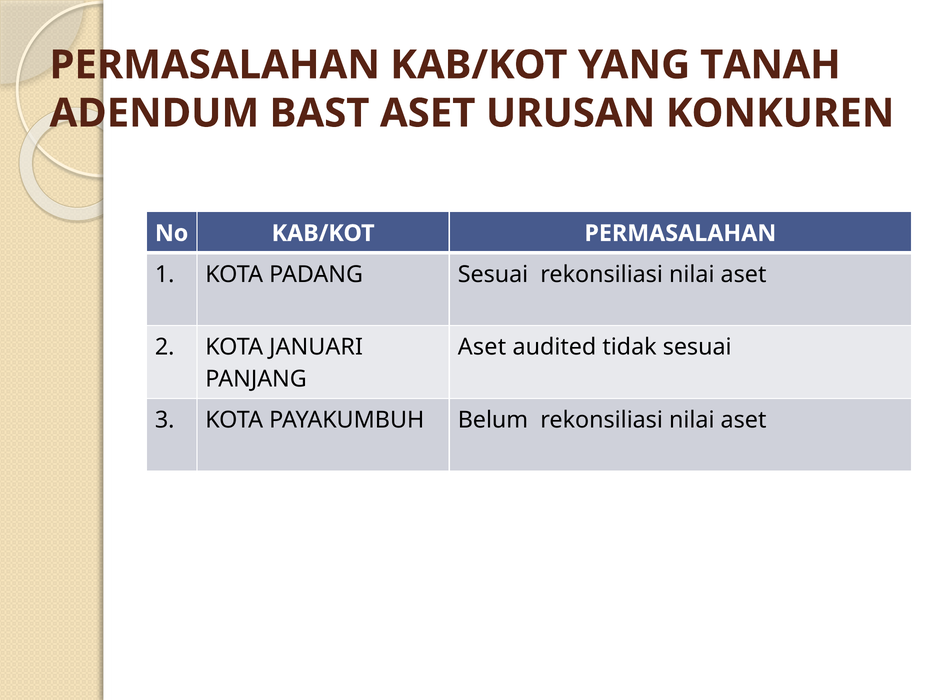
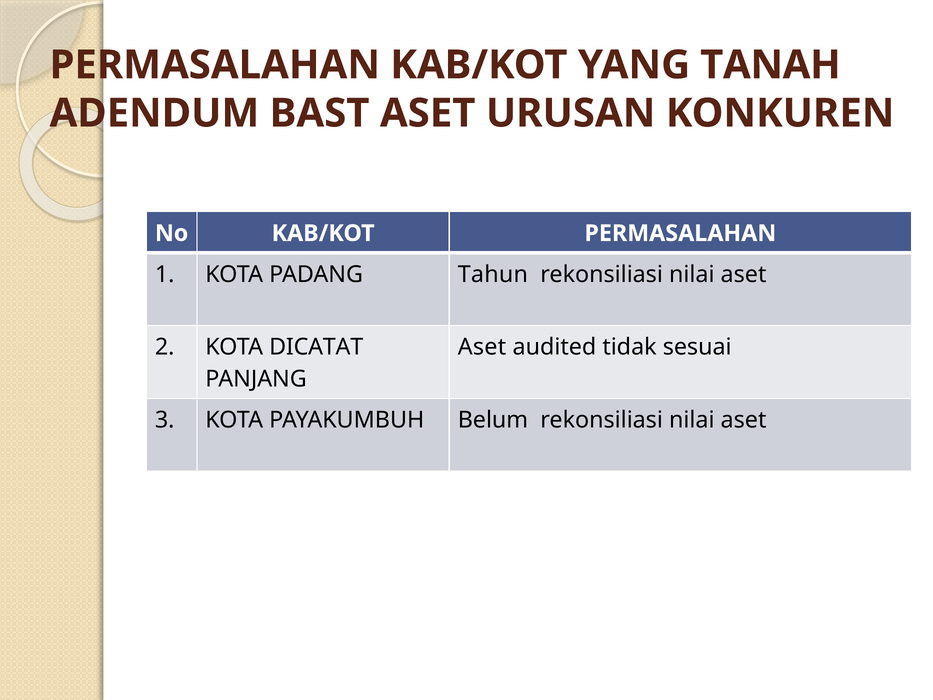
PADANG Sesuai: Sesuai -> Tahun (493, 274)
JANUARI: JANUARI -> DICATAT (316, 347)
